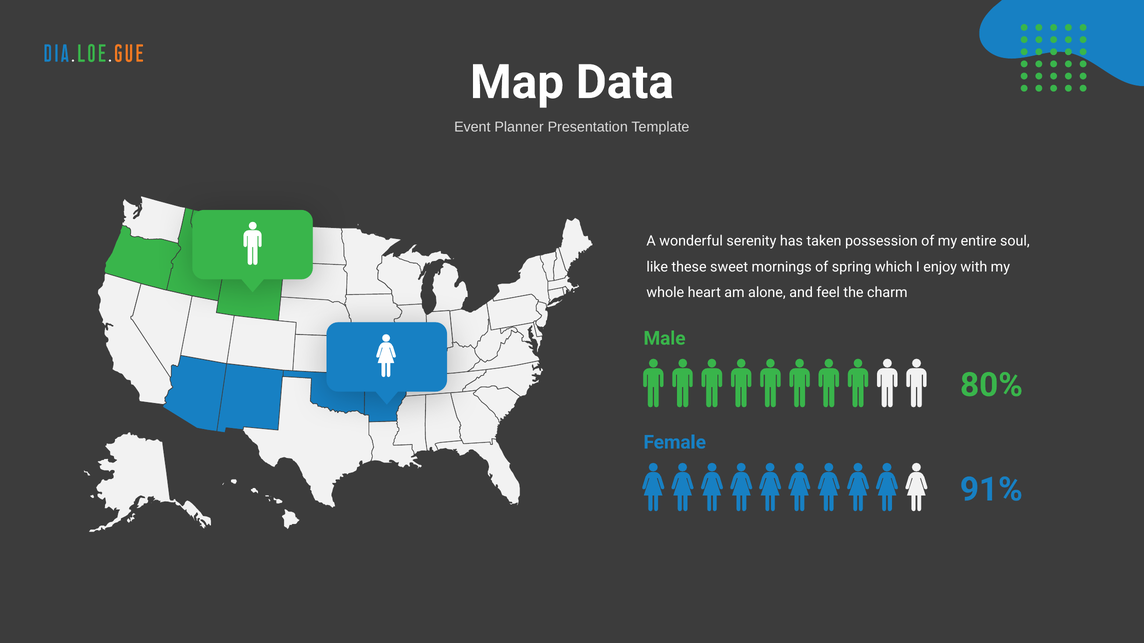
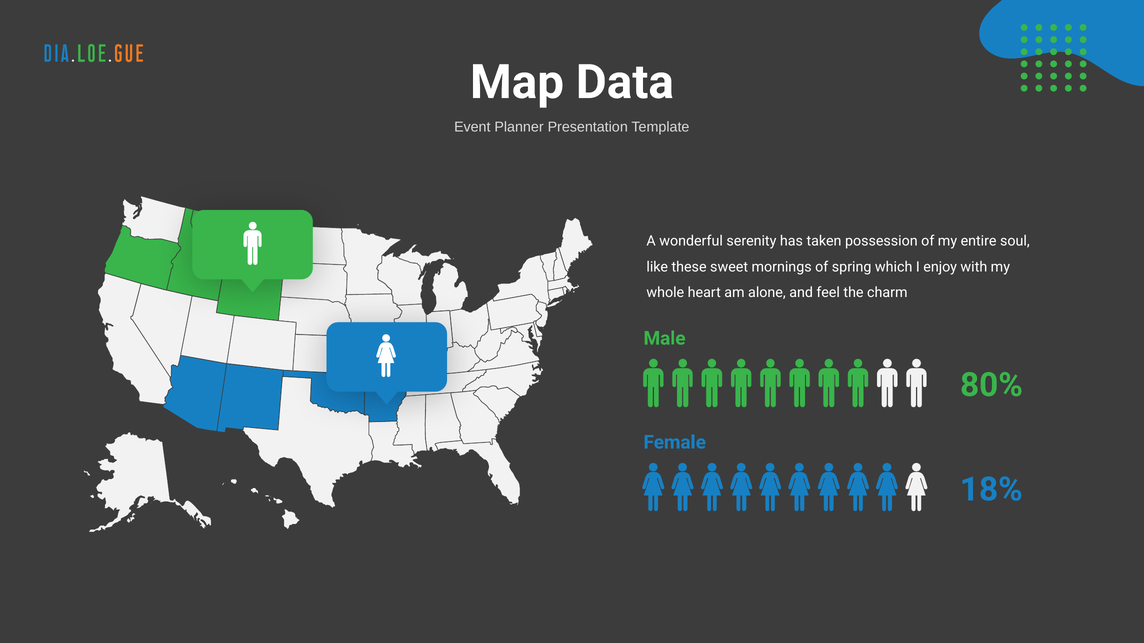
91%: 91% -> 18% (991, 490)
